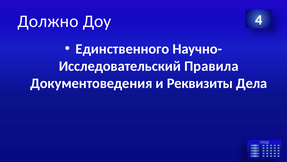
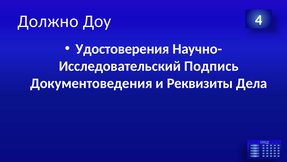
Единственного: Единственного -> Удостоверения (122, 49)
Правила: Правила -> Подпись (211, 66)
